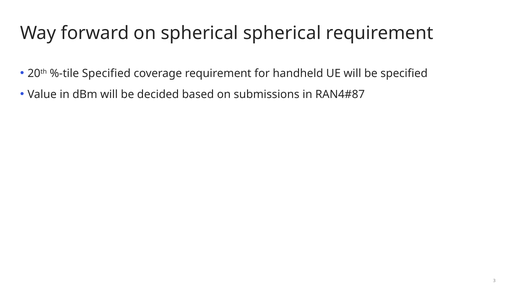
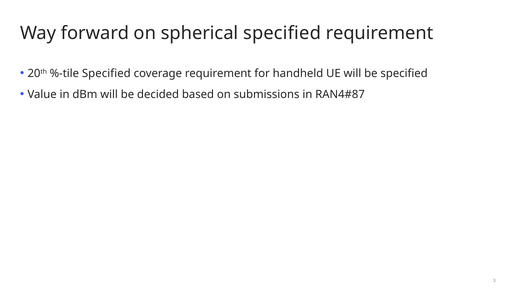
spherical spherical: spherical -> specified (282, 33)
